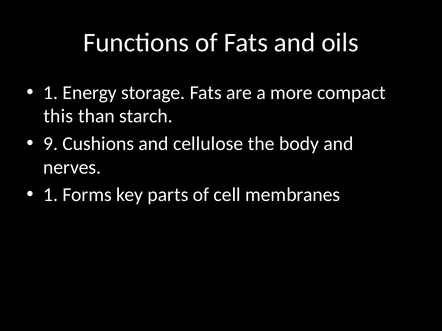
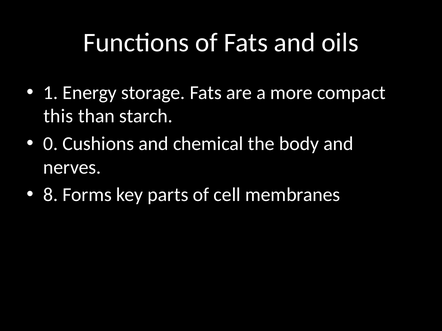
9: 9 -> 0 (51, 144)
cellulose: cellulose -> chemical (208, 144)
1: 1 -> 8 (51, 195)
